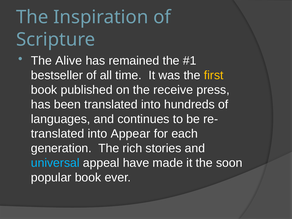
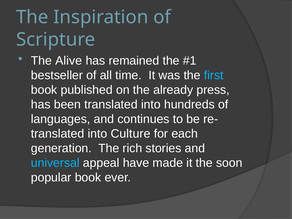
first colour: yellow -> light blue (214, 75)
receive: receive -> already (173, 90)
Appear: Appear -> Culture (130, 134)
